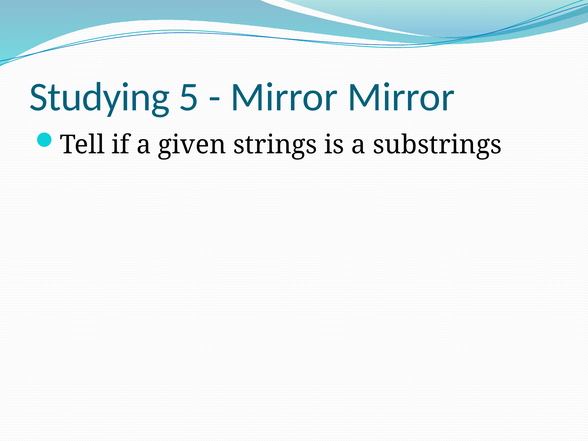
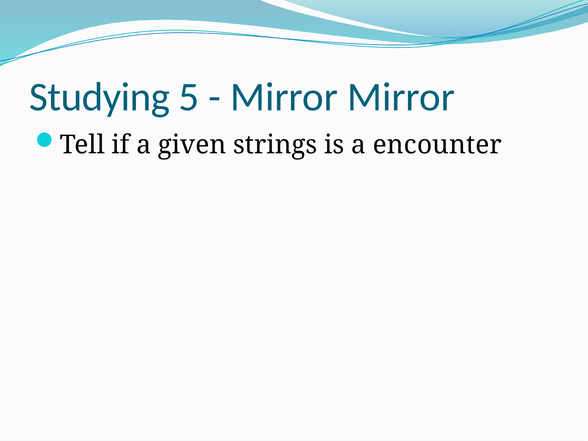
substrings: substrings -> encounter (437, 145)
